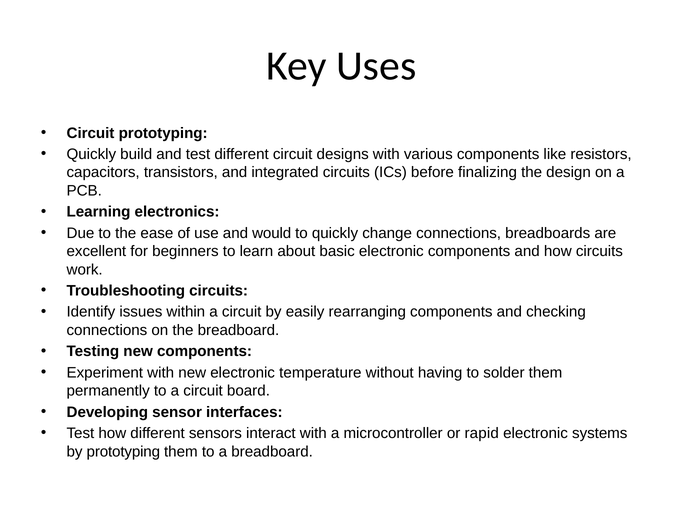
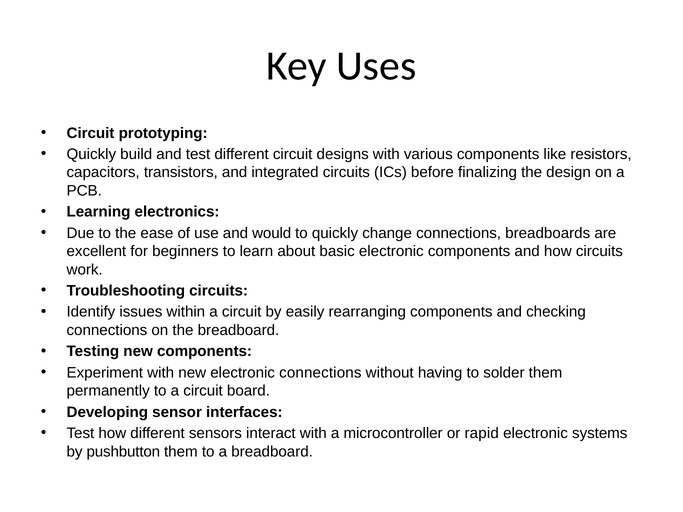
electronic temperature: temperature -> connections (320, 373)
by prototyping: prototyping -> pushbutton (123, 452)
